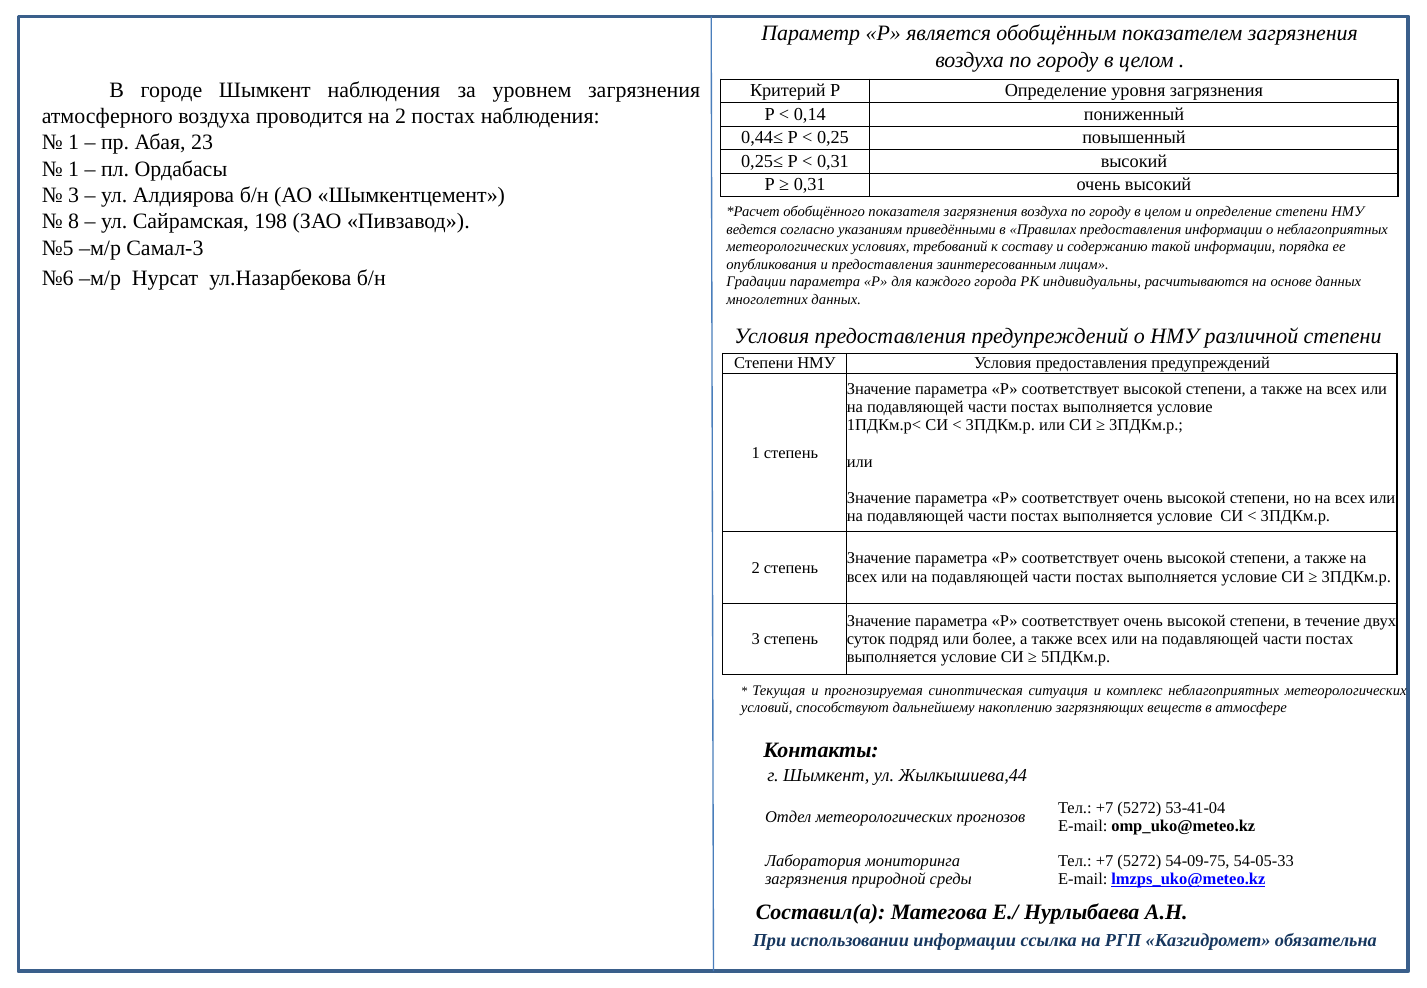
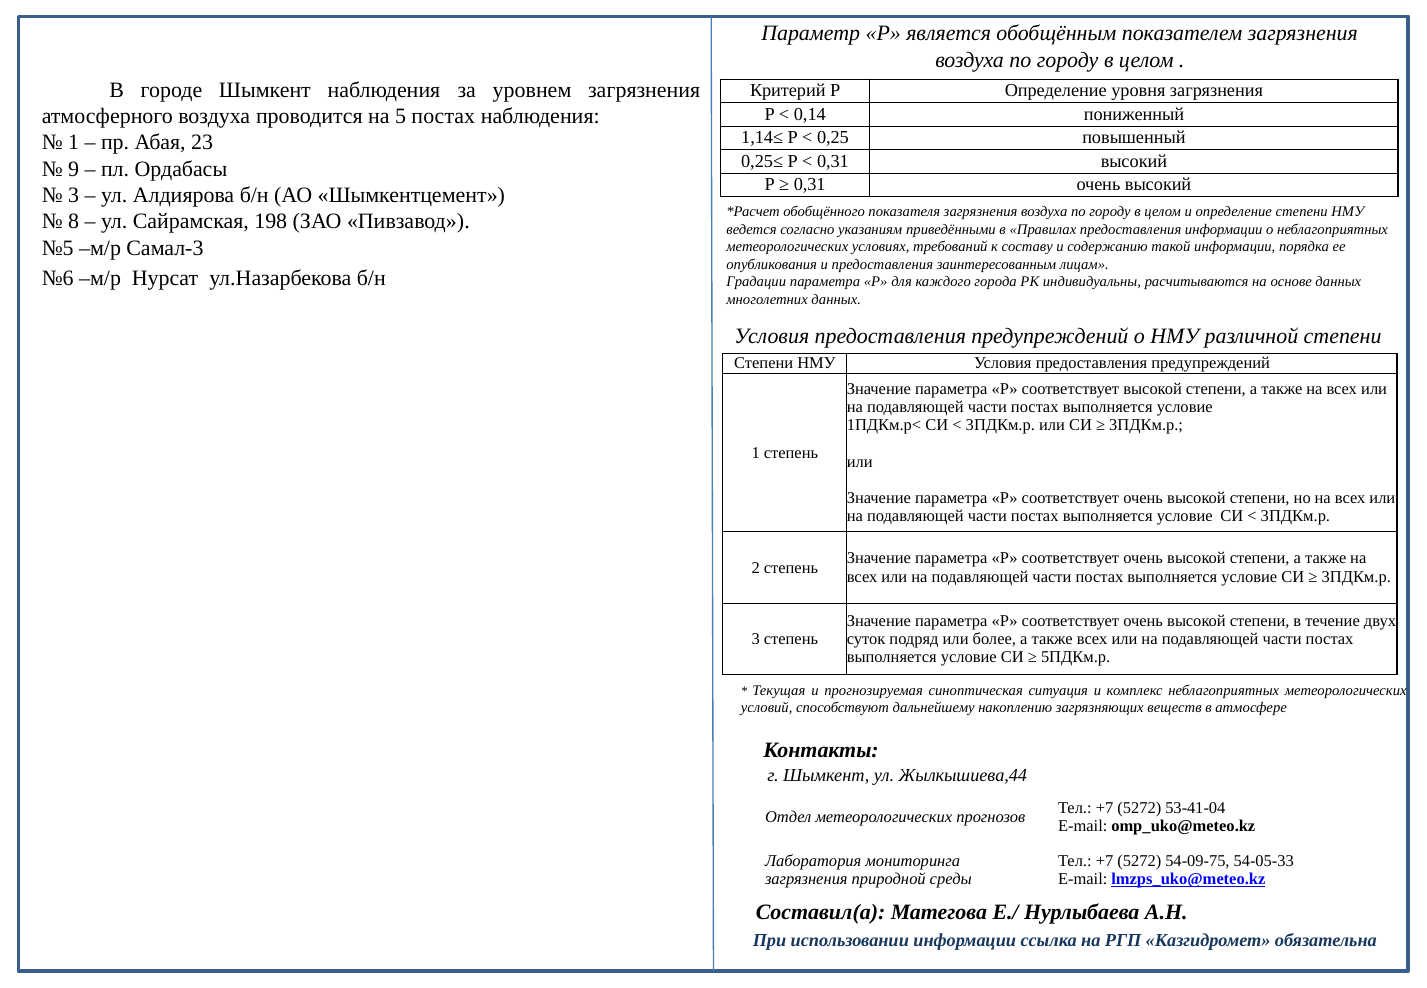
на 2: 2 -> 5 (401, 116)
0,44≤: 0,44≤ -> 1,14≤ (762, 138)
1: 1 -> 9 (74, 169)
